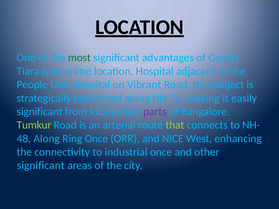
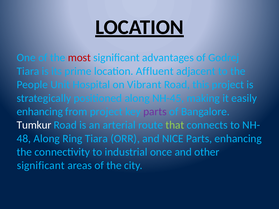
most colour: green -> red (79, 58)
location Hospital: Hospital -> Affluent (155, 71)
NH-74: NH-74 -> NH-45 (168, 98)
significant: significant -> enhancing (40, 112)
from located: located -> project (106, 112)
Tumkur colour: light green -> white (34, 125)
Ring Once: Once -> Tiara (96, 139)
NICE West: West -> Parts (199, 139)
